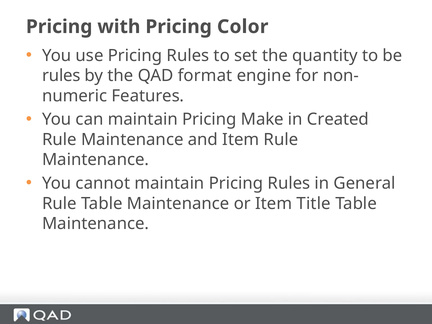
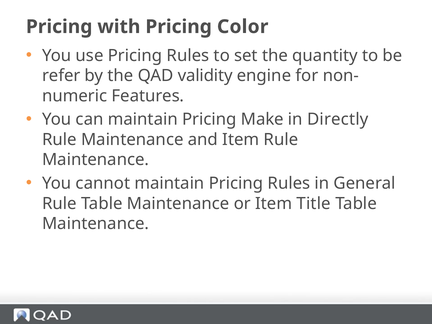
rules: rules -> refer (61, 76)
format: format -> validity (205, 76)
Created: Created -> Directly (338, 119)
